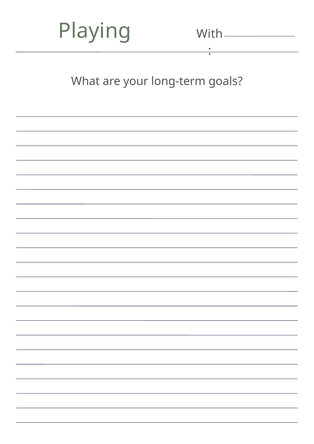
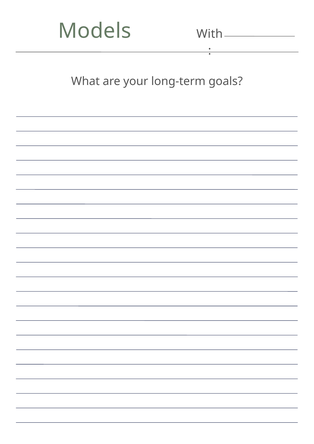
Playing: Playing -> Models (95, 31)
